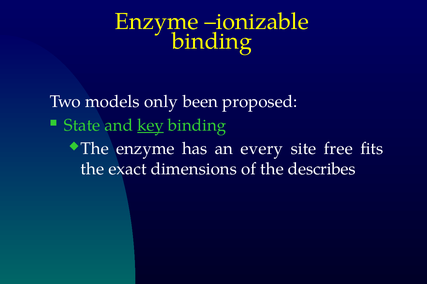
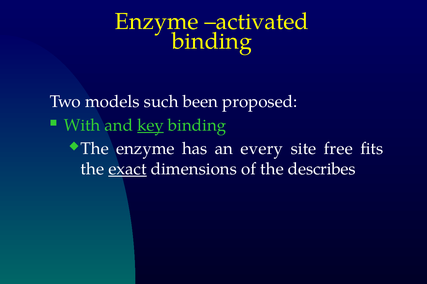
ionizable: ionizable -> activated (257, 22)
only: only -> such (161, 102)
State: State -> With (82, 125)
exact underline: none -> present (127, 169)
